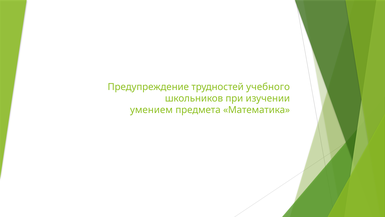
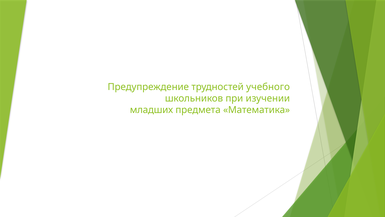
умением: умением -> младших (151, 110)
